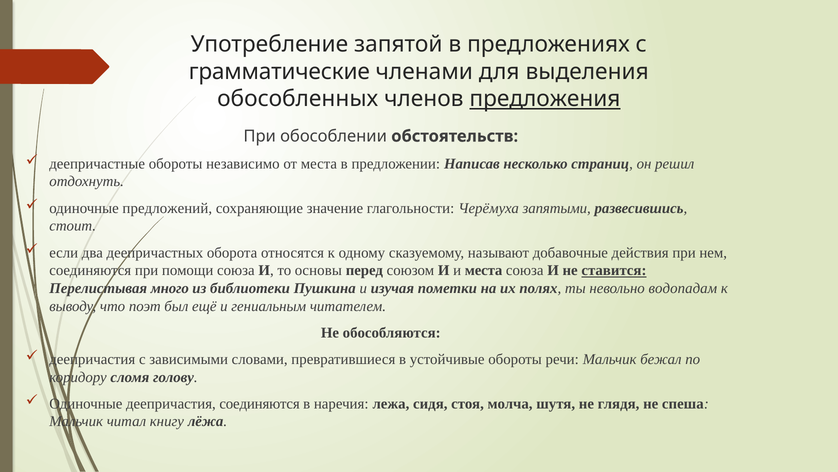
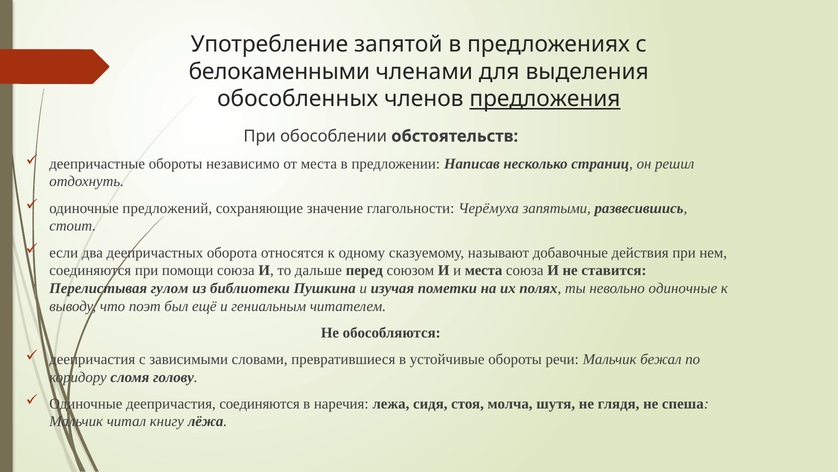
грамматические: грамматические -> белокаменными (279, 72)
основы: основы -> дальше (318, 270)
ставится underline: present -> none (614, 270)
много: много -> гулом (170, 288)
невольно водопадам: водопадам -> одиночные (683, 288)
